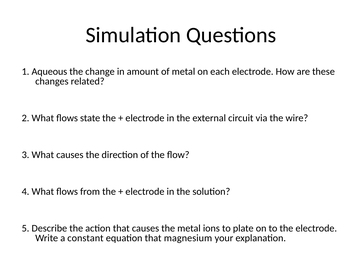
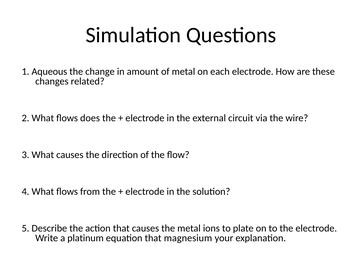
state: state -> does (90, 118)
constant: constant -> platinum (86, 238)
